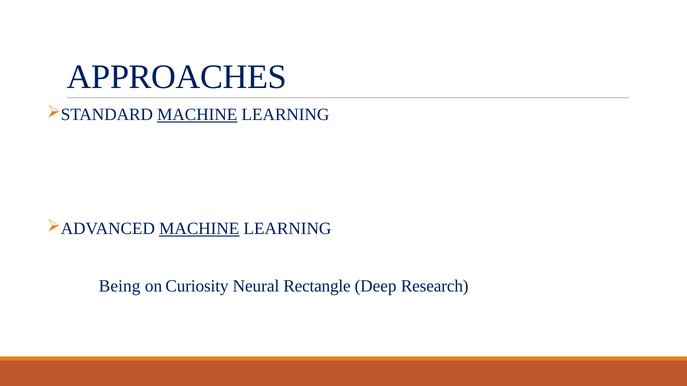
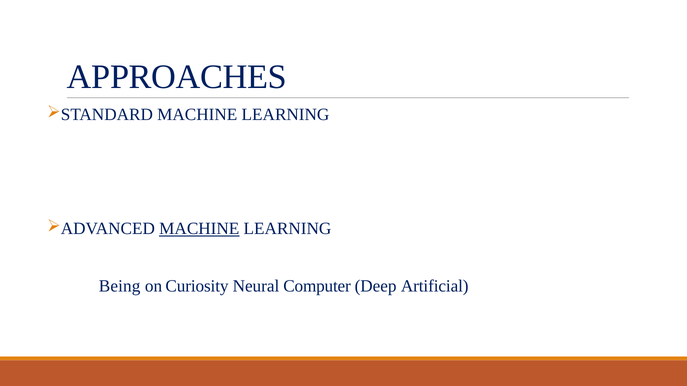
MACHINE underline: present -> none (197, 115)
Rectangle: Rectangle -> Computer (317, 286)
Research: Research -> Artificial (435, 286)
